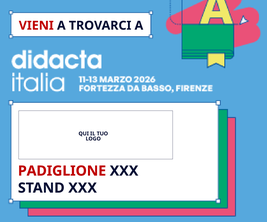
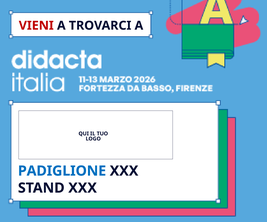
PADIGLIONE colour: red -> blue (62, 171)
